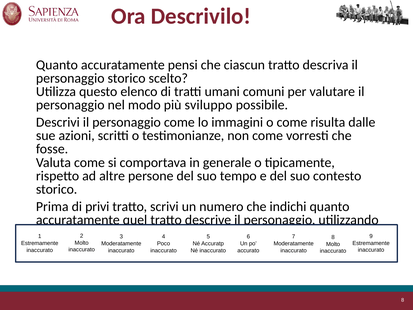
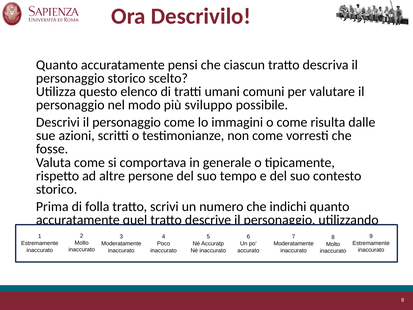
privi: privi -> folla (97, 206)
